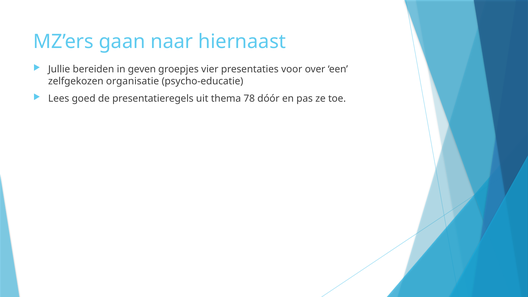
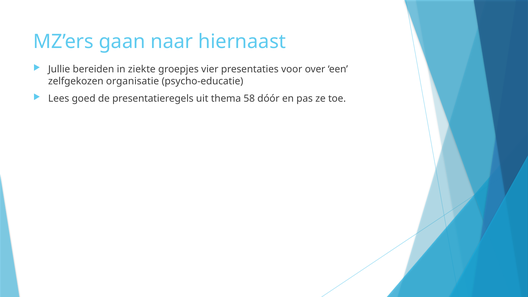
geven: geven -> ziekte (142, 69)
78: 78 -> 58 (249, 99)
